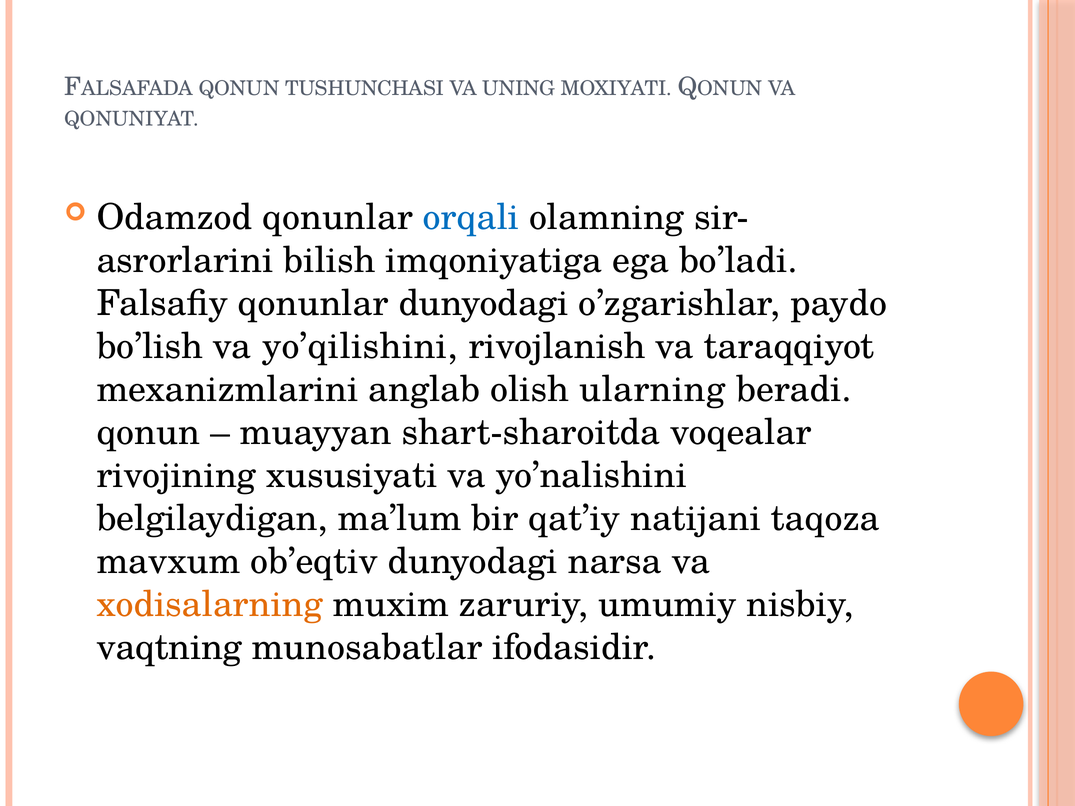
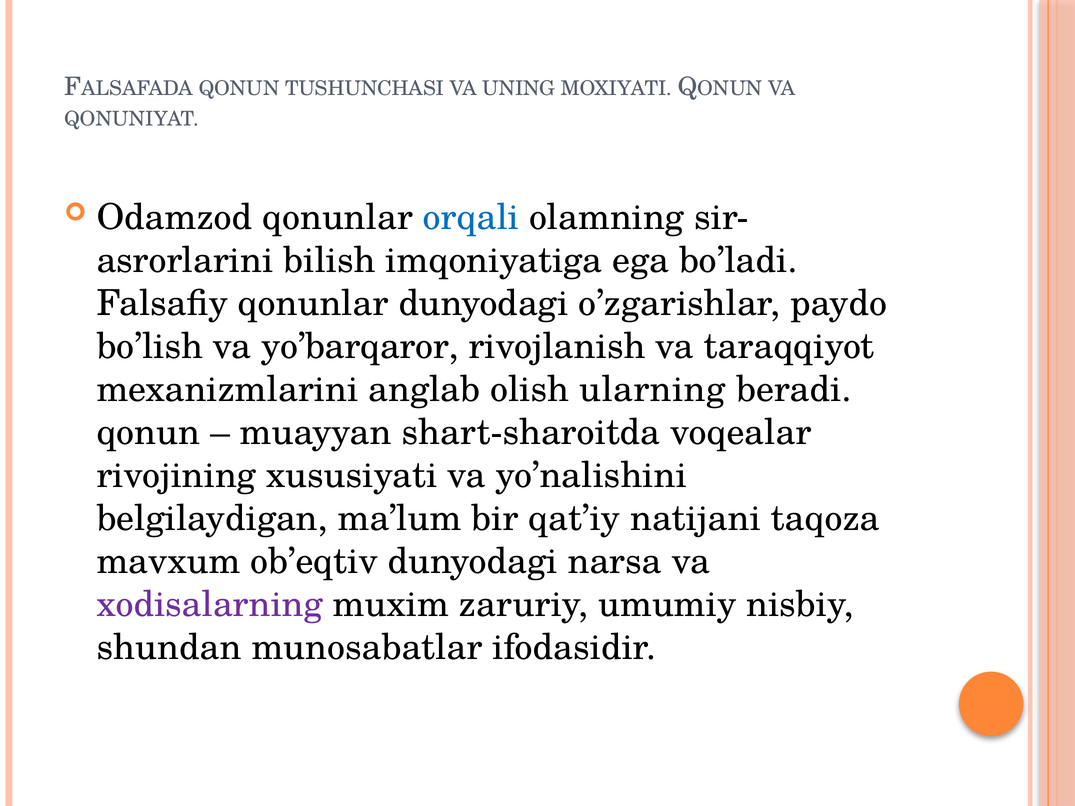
yo’qilishini: yo’qilishini -> yo’barqaror (360, 346)
xodisalarning colour: orange -> purple (210, 604)
vaqtning: vaqtning -> shundan (169, 647)
